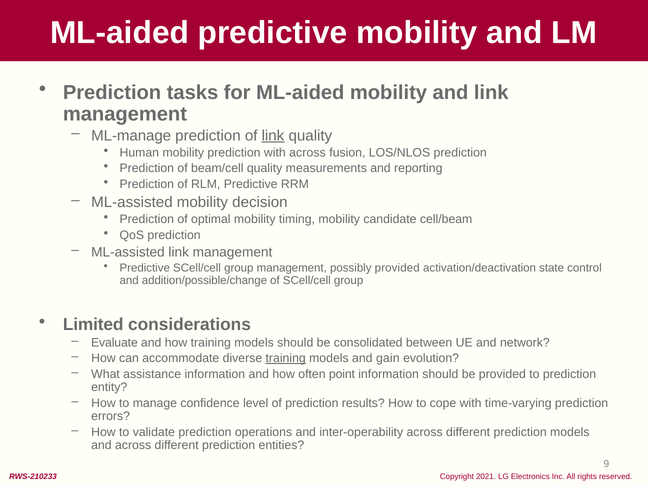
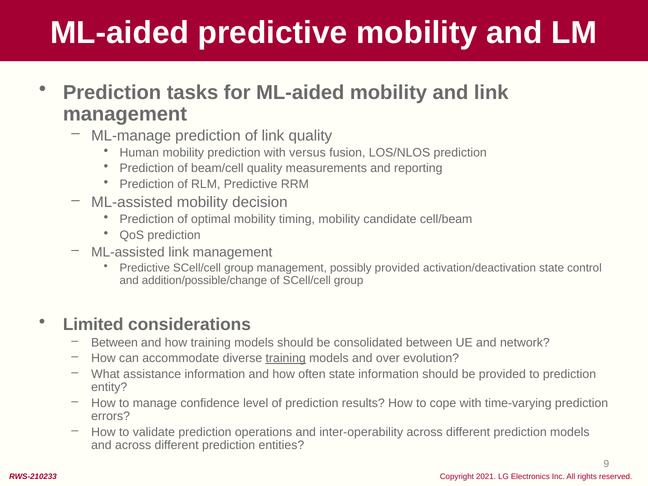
link underline: present -> none (273, 136)
with across: across -> versus (308, 153)
Evaluate: Evaluate -> Between (114, 342)
gain: gain -> over (388, 358)
often point: point -> state (342, 374)
